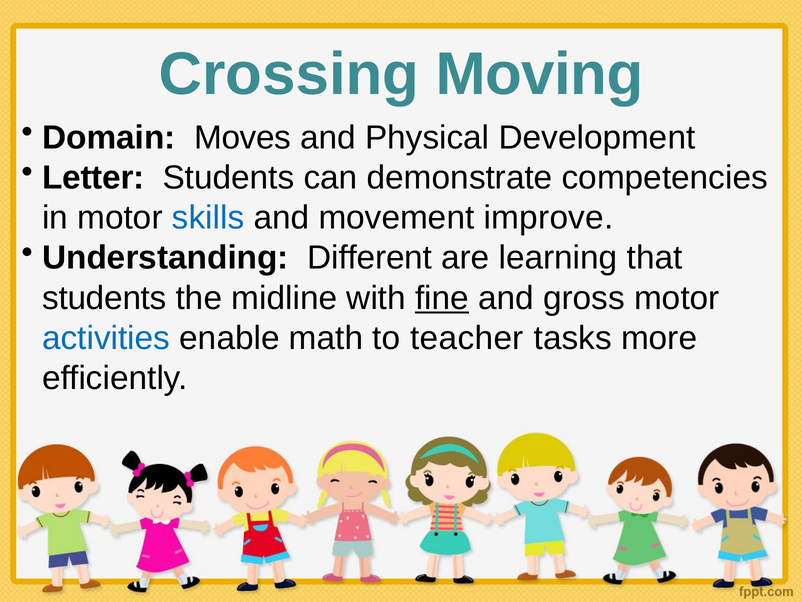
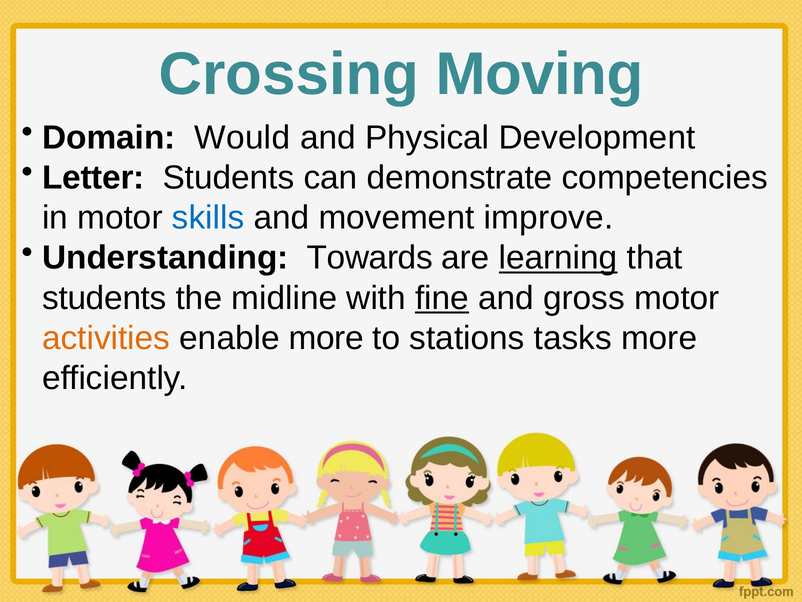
Moves: Moves -> Would (242, 137)
Different: Different -> Towards (370, 258)
learning underline: none -> present (558, 258)
activities colour: blue -> orange (106, 338)
enable math: math -> more (326, 338)
teacher: teacher -> stations (467, 338)
